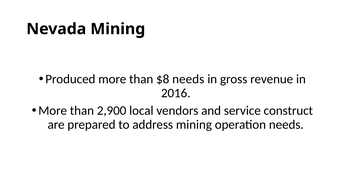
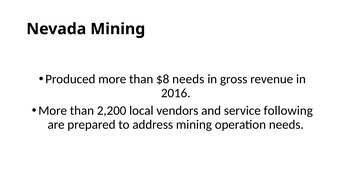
2,900: 2,900 -> 2,200 (112, 111)
construct: construct -> following (288, 111)
